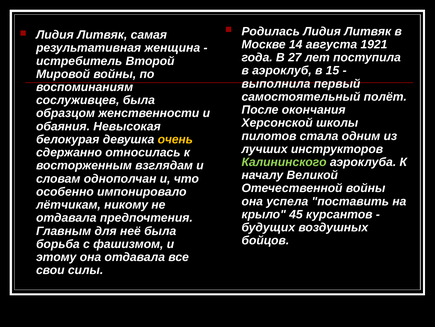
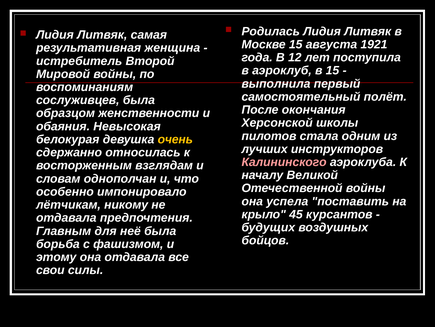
Москве 14: 14 -> 15 (296, 44)
27: 27 -> 12 (295, 57)
Калининского colour: light green -> pink (284, 162)
